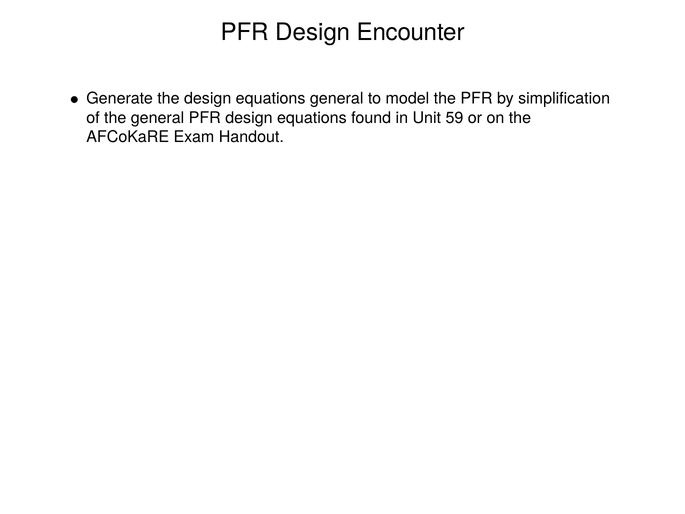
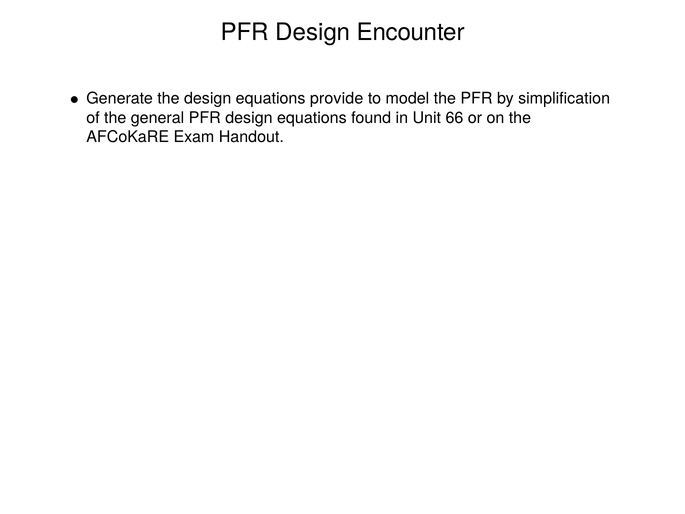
equations general: general -> provide (337, 98)
59: 59 -> 66 (454, 118)
